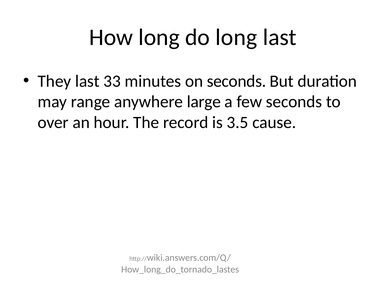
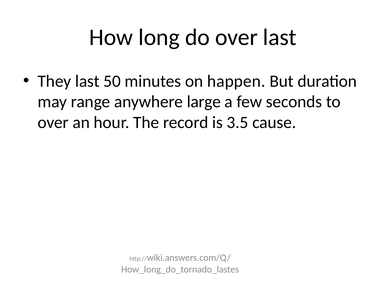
do long: long -> over (236, 37)
33: 33 -> 50 (112, 81)
on seconds: seconds -> happen (236, 81)
